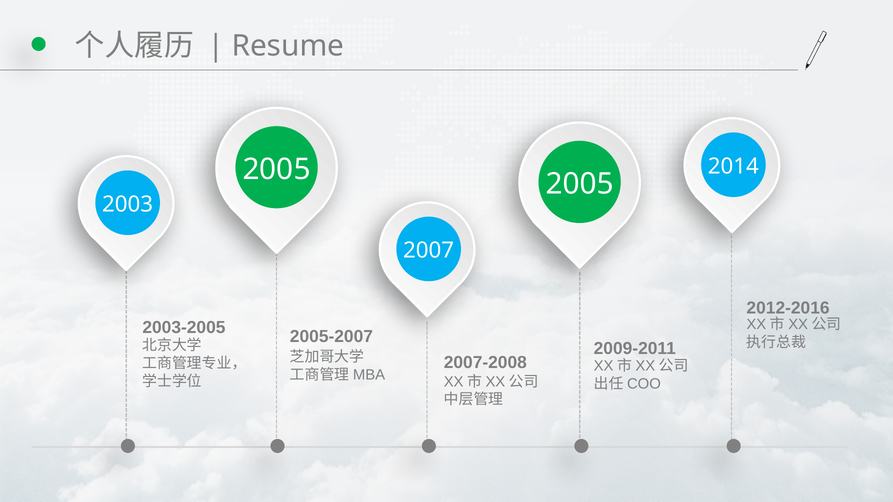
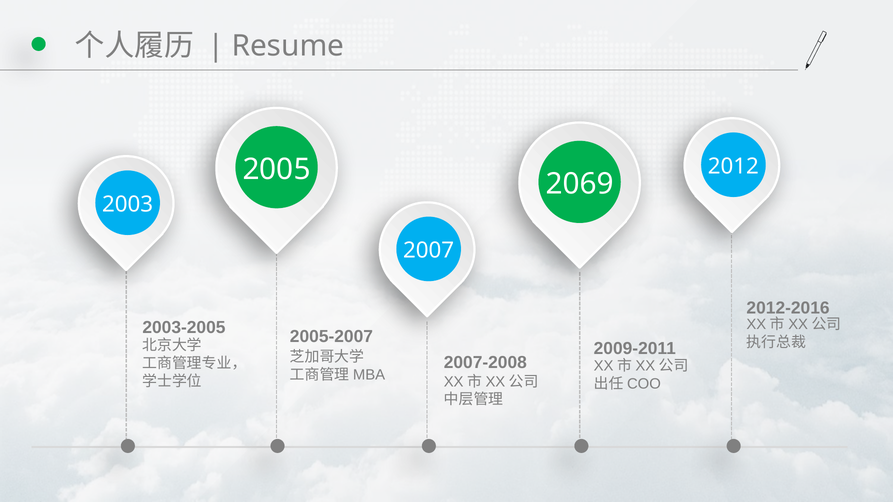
2014: 2014 -> 2012 (733, 166)
2005 2005: 2005 -> 2069 (580, 184)
